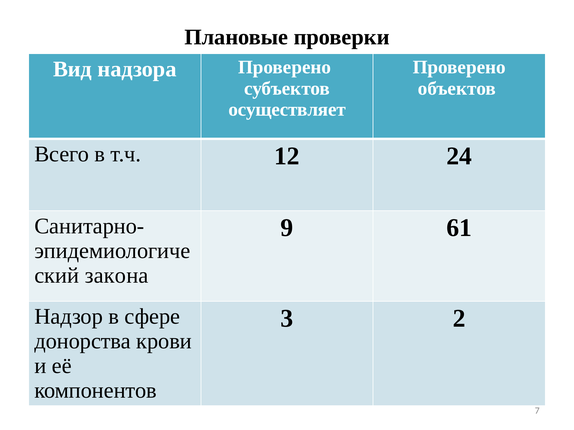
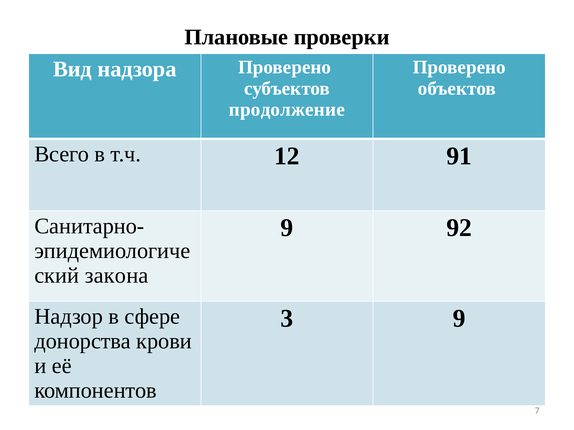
осуществляет: осуществляет -> продолжение (287, 110)
24: 24 -> 91 (459, 156)
61: 61 -> 92 (459, 228)
3 2: 2 -> 9 (459, 319)
